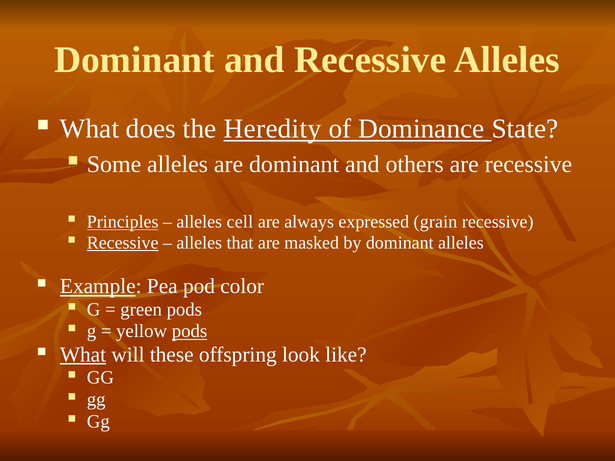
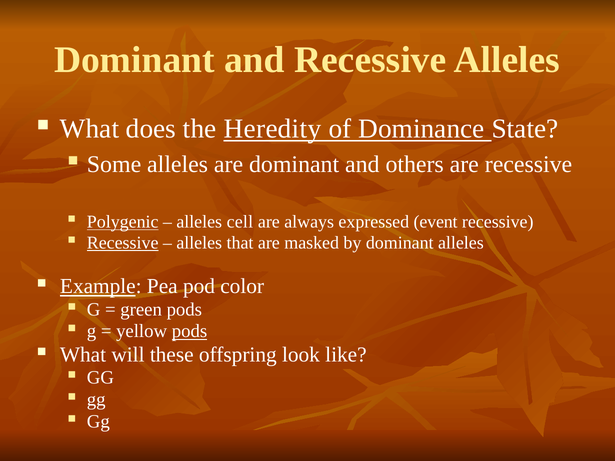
Principles: Principles -> Polygenic (123, 222)
grain: grain -> event (436, 222)
What underline: present -> none (83, 355)
